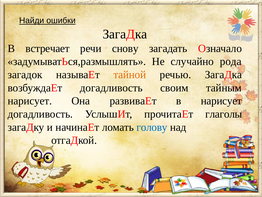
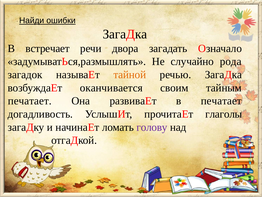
снову: снову -> двора (125, 48)
возбуждаЕт догадливость: догадливость -> оканчивается (111, 88)
нарисует: нарисует -> печатает (30, 101)
в нарисует: нарисует -> печатает (221, 101)
голову colour: blue -> purple (152, 127)
